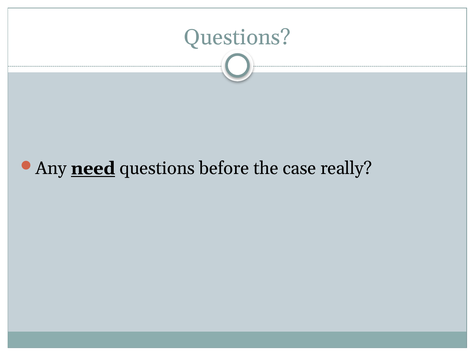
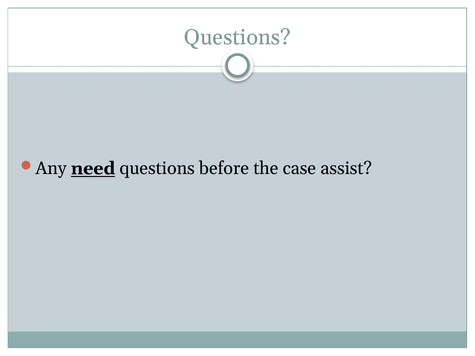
really: really -> assist (346, 169)
